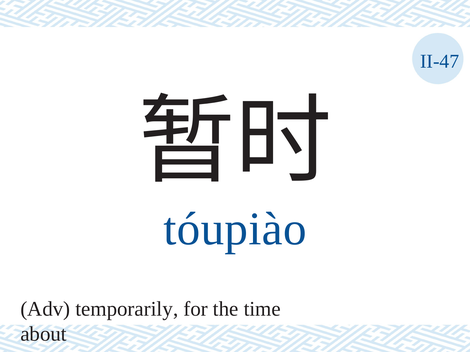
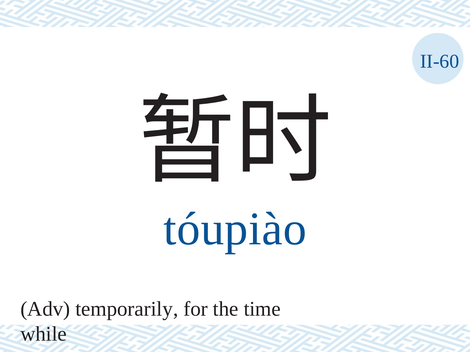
II-47: II-47 -> II-60 (440, 62)
about: about -> while (44, 334)
